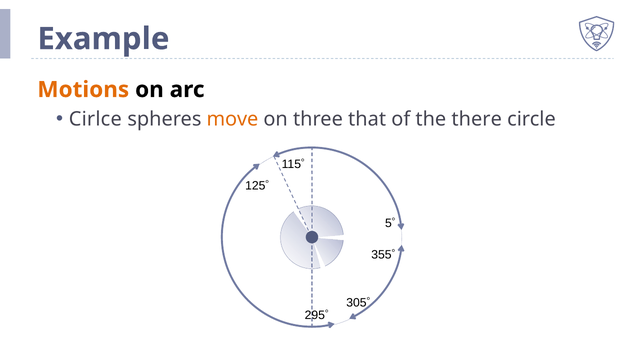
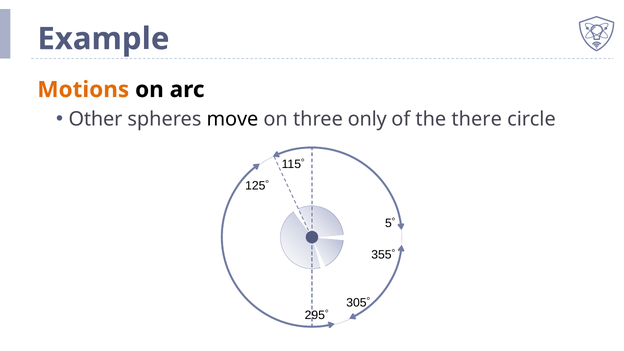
Cirlce: Cirlce -> Other (95, 119)
move colour: orange -> black (232, 119)
that: that -> only (367, 119)
